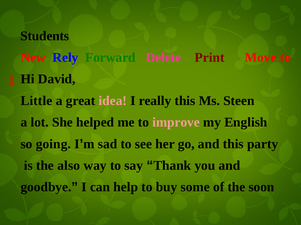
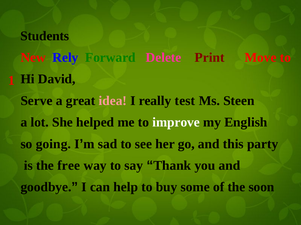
Little: Little -> Serve (36, 101)
really this: this -> test (185, 101)
improve colour: pink -> white (176, 123)
also: also -> free (69, 166)
